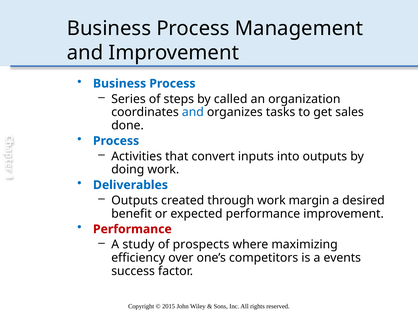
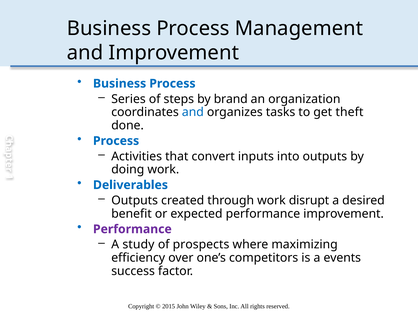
called: called -> brand (231, 99)
sales: sales -> theft (349, 112)
margin: margin -> disrupt (309, 200)
Performance colour: red -> purple (132, 229)
